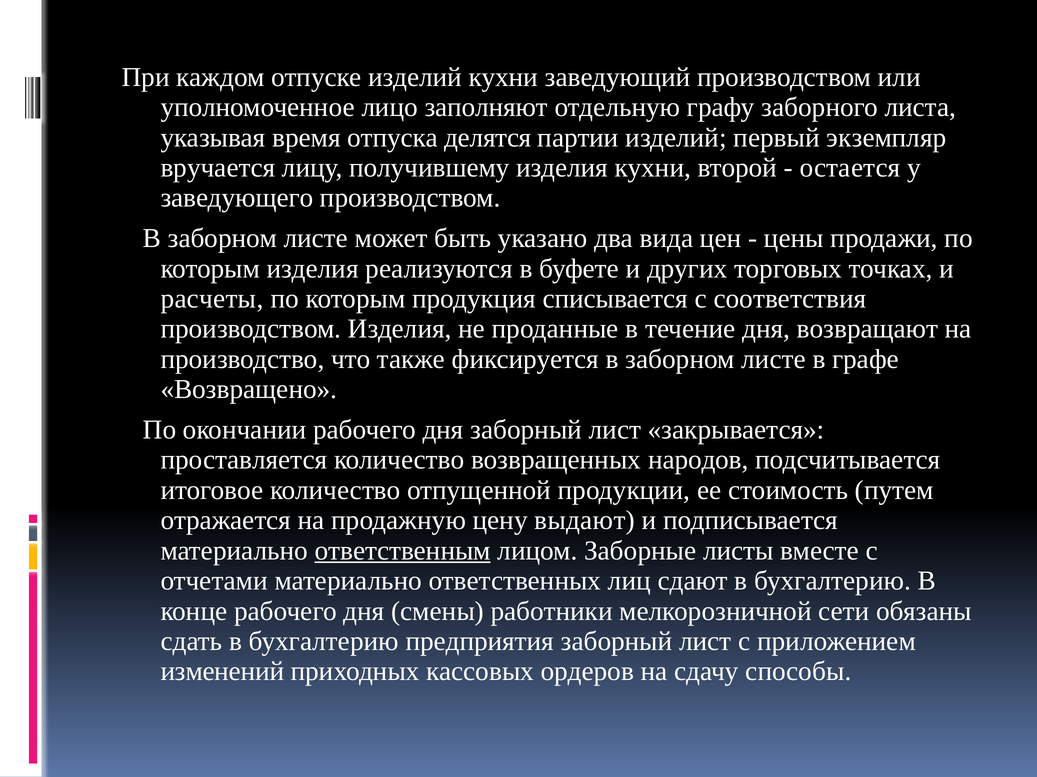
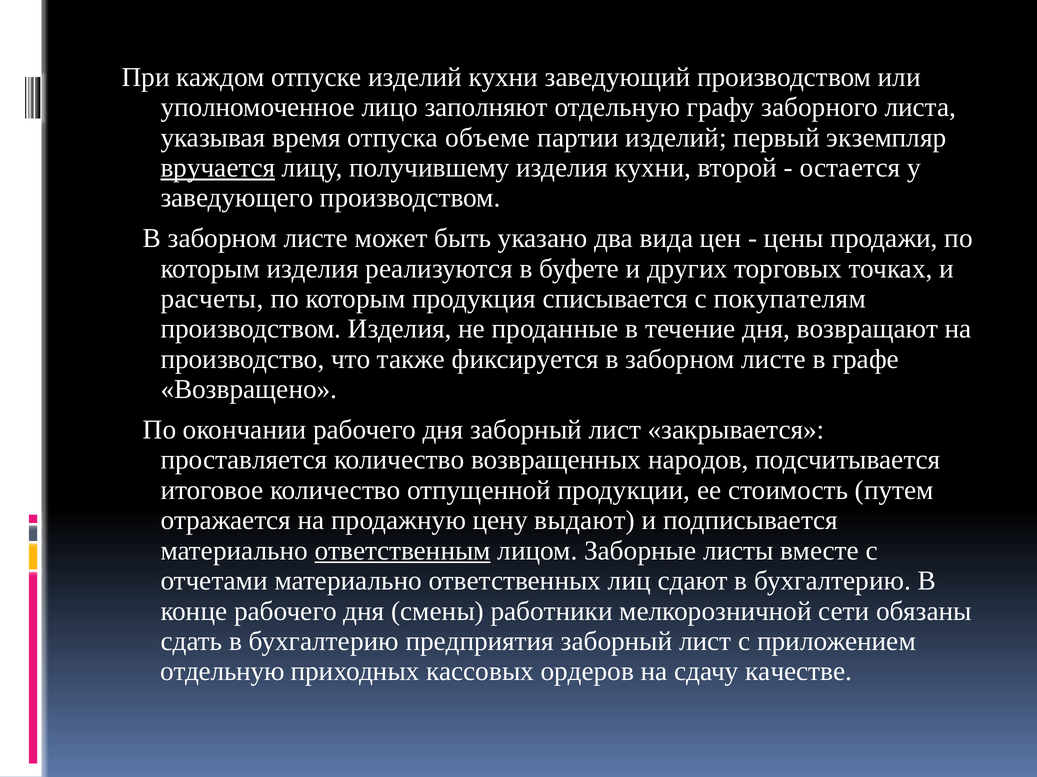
делятся: делятся -> объеме (488, 138)
вручается underline: none -> present (218, 168)
соответствия: соответствия -> покупателям (790, 299)
изменений: изменений -> отдельную (222, 672)
способы: способы -> качестве (799, 672)
